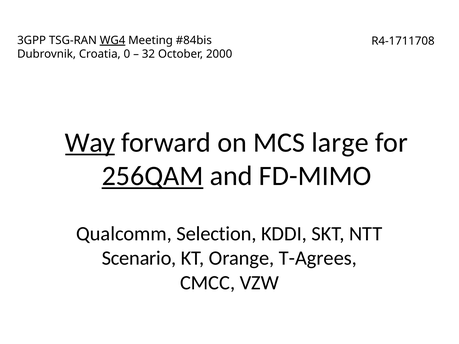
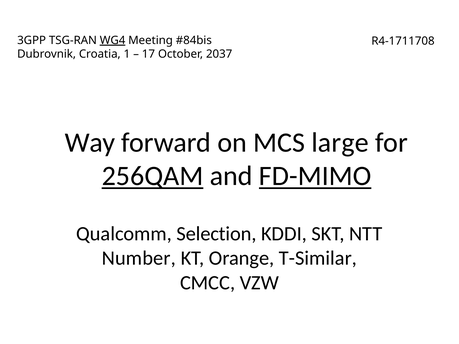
0: 0 -> 1 (127, 54)
32: 32 -> 17 (148, 54)
2000: 2000 -> 2037 (219, 54)
Way underline: present -> none (90, 143)
FD-MIMO underline: none -> present (315, 176)
Scenario: Scenario -> Number (139, 258)
T-Agrees: T-Agrees -> T-Similar (318, 258)
